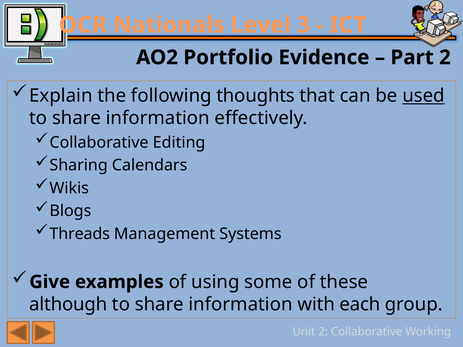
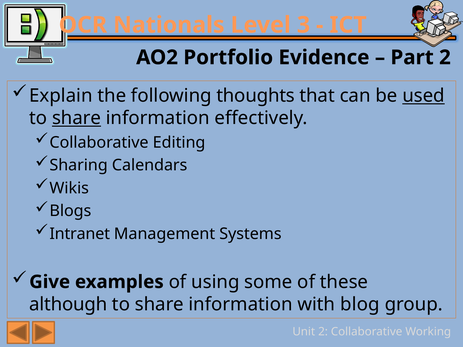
share underline: none -> present (77, 118)
Threads: Threads -> Intranet (80, 234)
each: each -> blog (360, 304)
